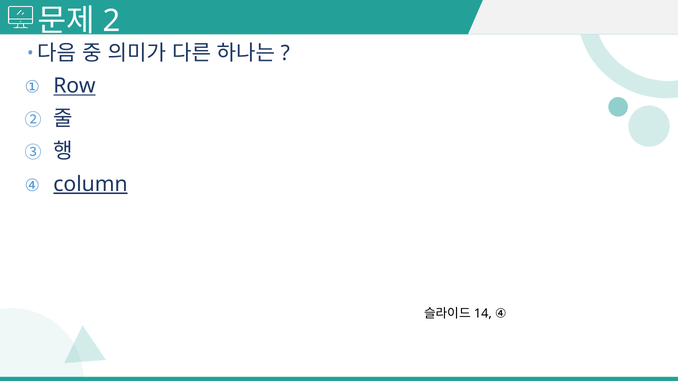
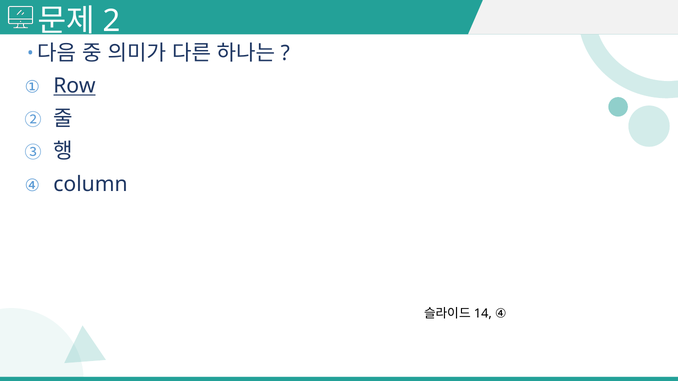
column underline: present -> none (90, 184)
